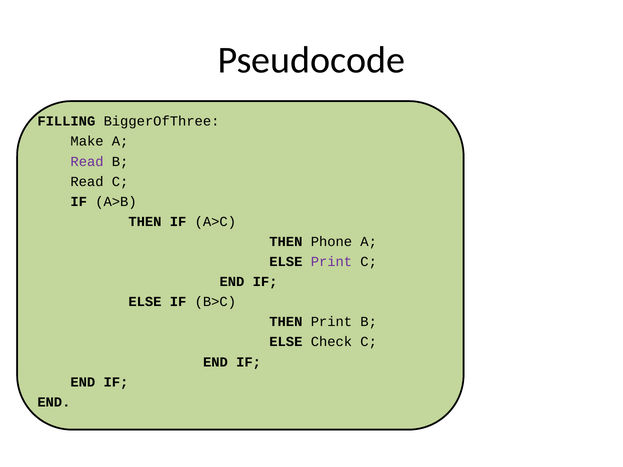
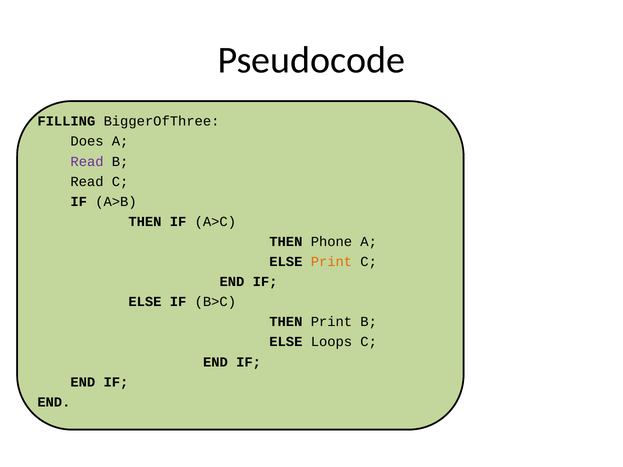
Make: Make -> Does (87, 141)
Print colour: purple -> orange (331, 262)
Check: Check -> Loops (331, 342)
